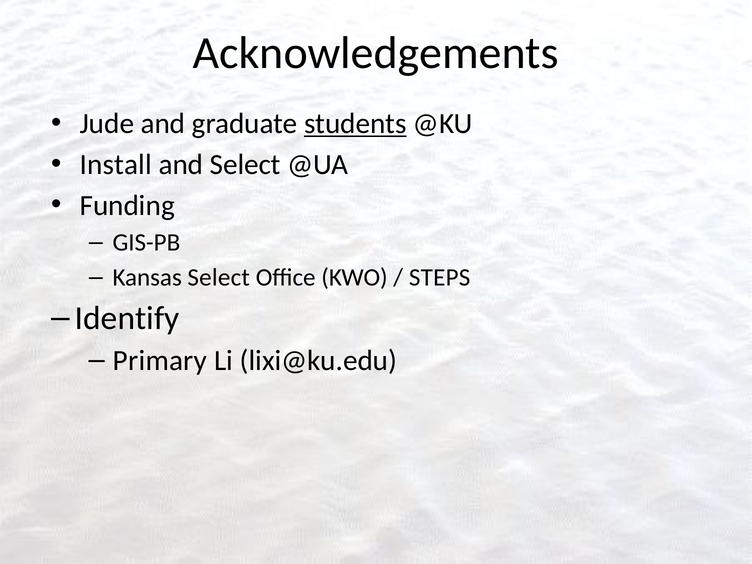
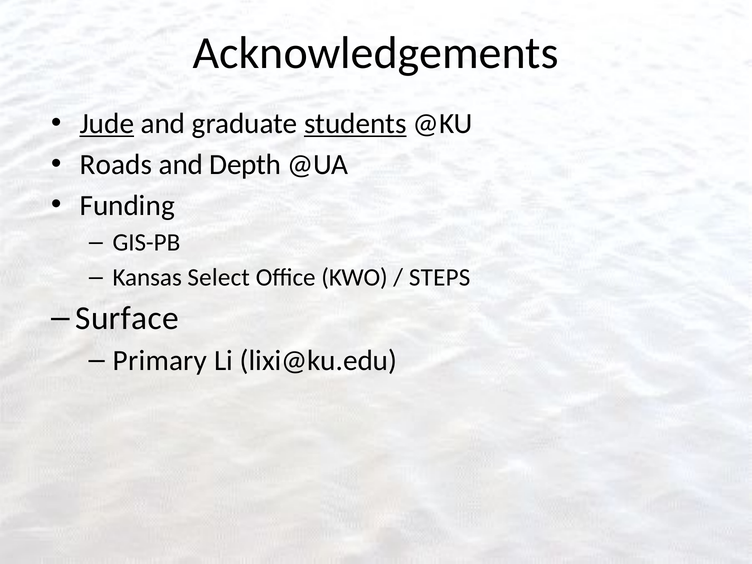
Jude underline: none -> present (107, 124)
Install: Install -> Roads (116, 164)
and Select: Select -> Depth (245, 164)
Identify: Identify -> Surface (127, 318)
